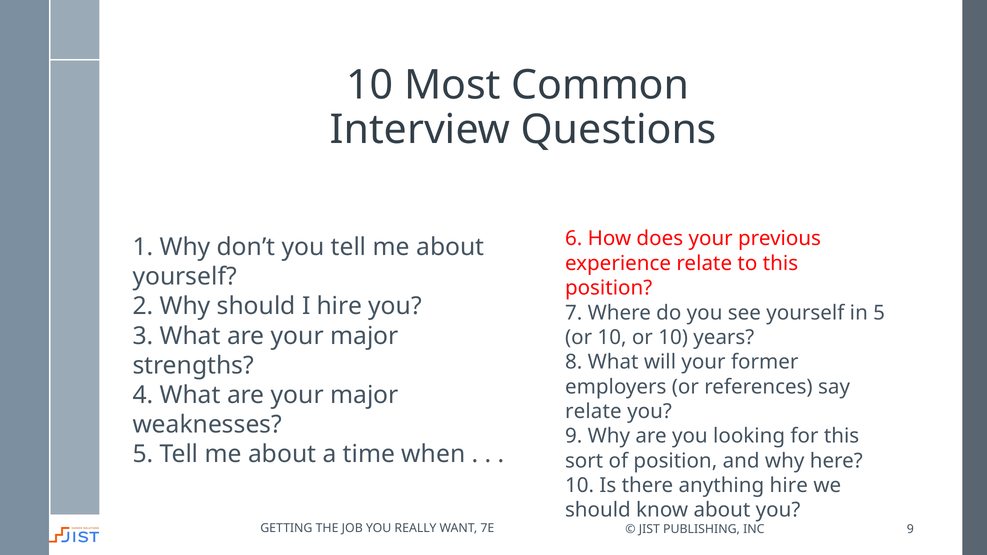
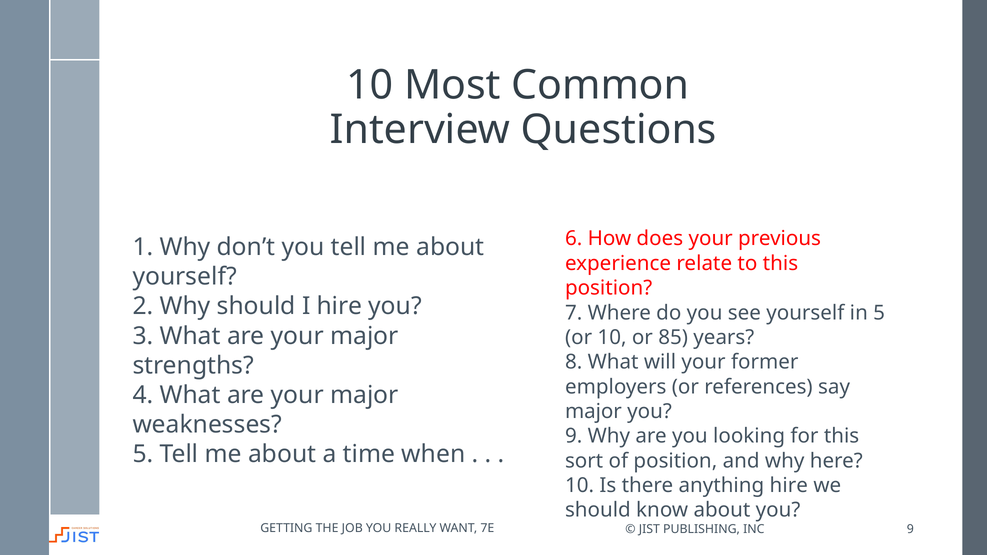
10 or 10: 10 -> 85 (673, 338)
relate: relate -> major (593, 412)
